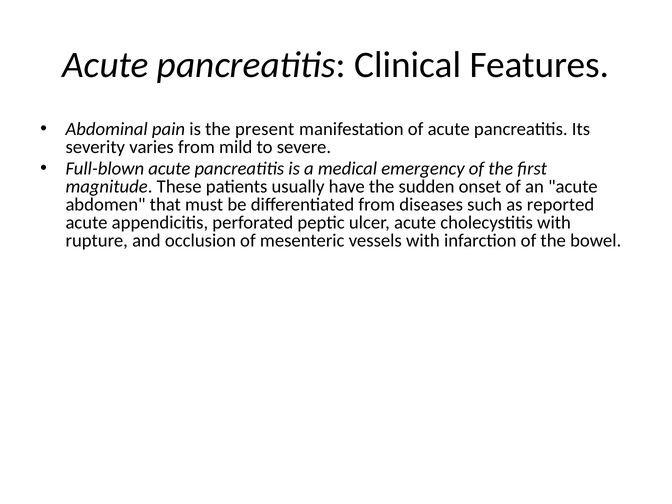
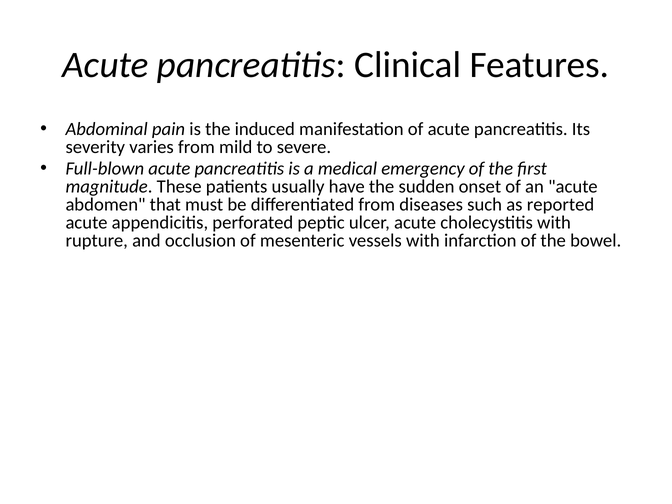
present: present -> induced (265, 129)
